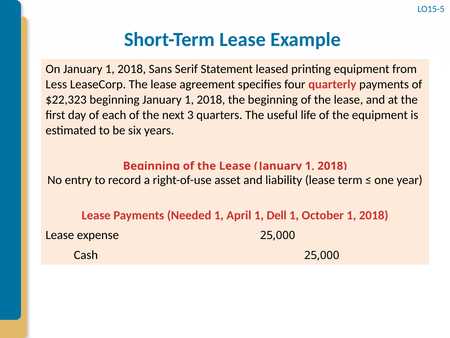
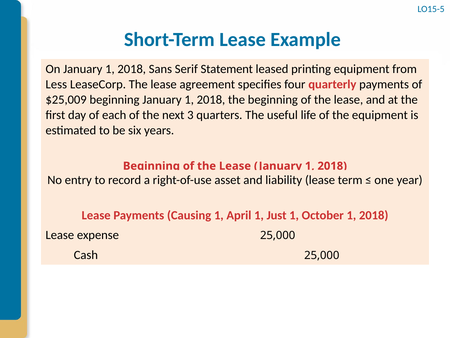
$22,323: $22,323 -> $25,009 (66, 100)
Needed: Needed -> Causing (189, 215)
Dell: Dell -> Just (277, 215)
